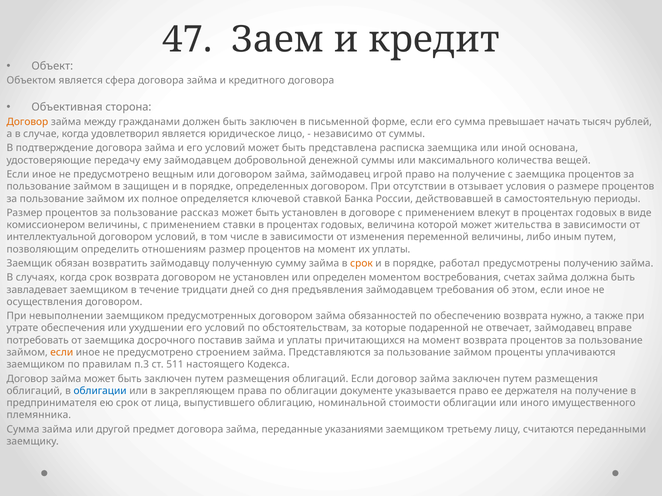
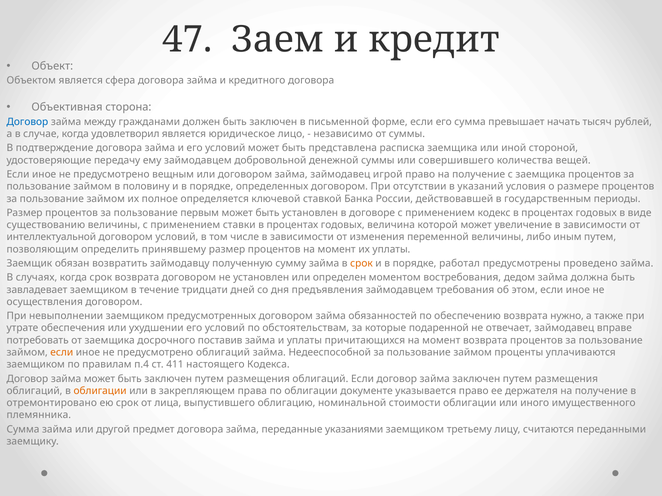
Договор colour: orange -> blue (27, 122)
основана: основана -> стороной (553, 148)
максимального: максимального -> совершившего (456, 160)
защищен: защищен -> половину (146, 187)
отзывает: отзывает -> указаний (480, 187)
самостоятельную: самостоятельную -> государственным (548, 199)
рассказ: рассказ -> первым (200, 213)
влекут: влекут -> кодекс (494, 213)
комиссионером: комиссионером -> существованию (46, 225)
жительства: жительства -> увеличение (523, 225)
отношениям: отношениям -> принявшему (174, 250)
получению: получению -> проведено (590, 264)
счетах: счетах -> дедом (519, 278)
предусмотрено строением: строением -> облигаций (223, 353)
Представляются: Представляются -> Недееспособной (330, 353)
п.3: п.3 -> п.4 (142, 365)
511: 511 -> 411 (175, 365)
облигации colour: blue -> orange (100, 391)
предпринимателя: предпринимателя -> отремонтировано (52, 403)
